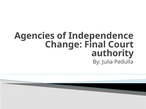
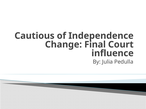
Agencies: Agencies -> Cautious (34, 36)
authority: authority -> influence (113, 53)
